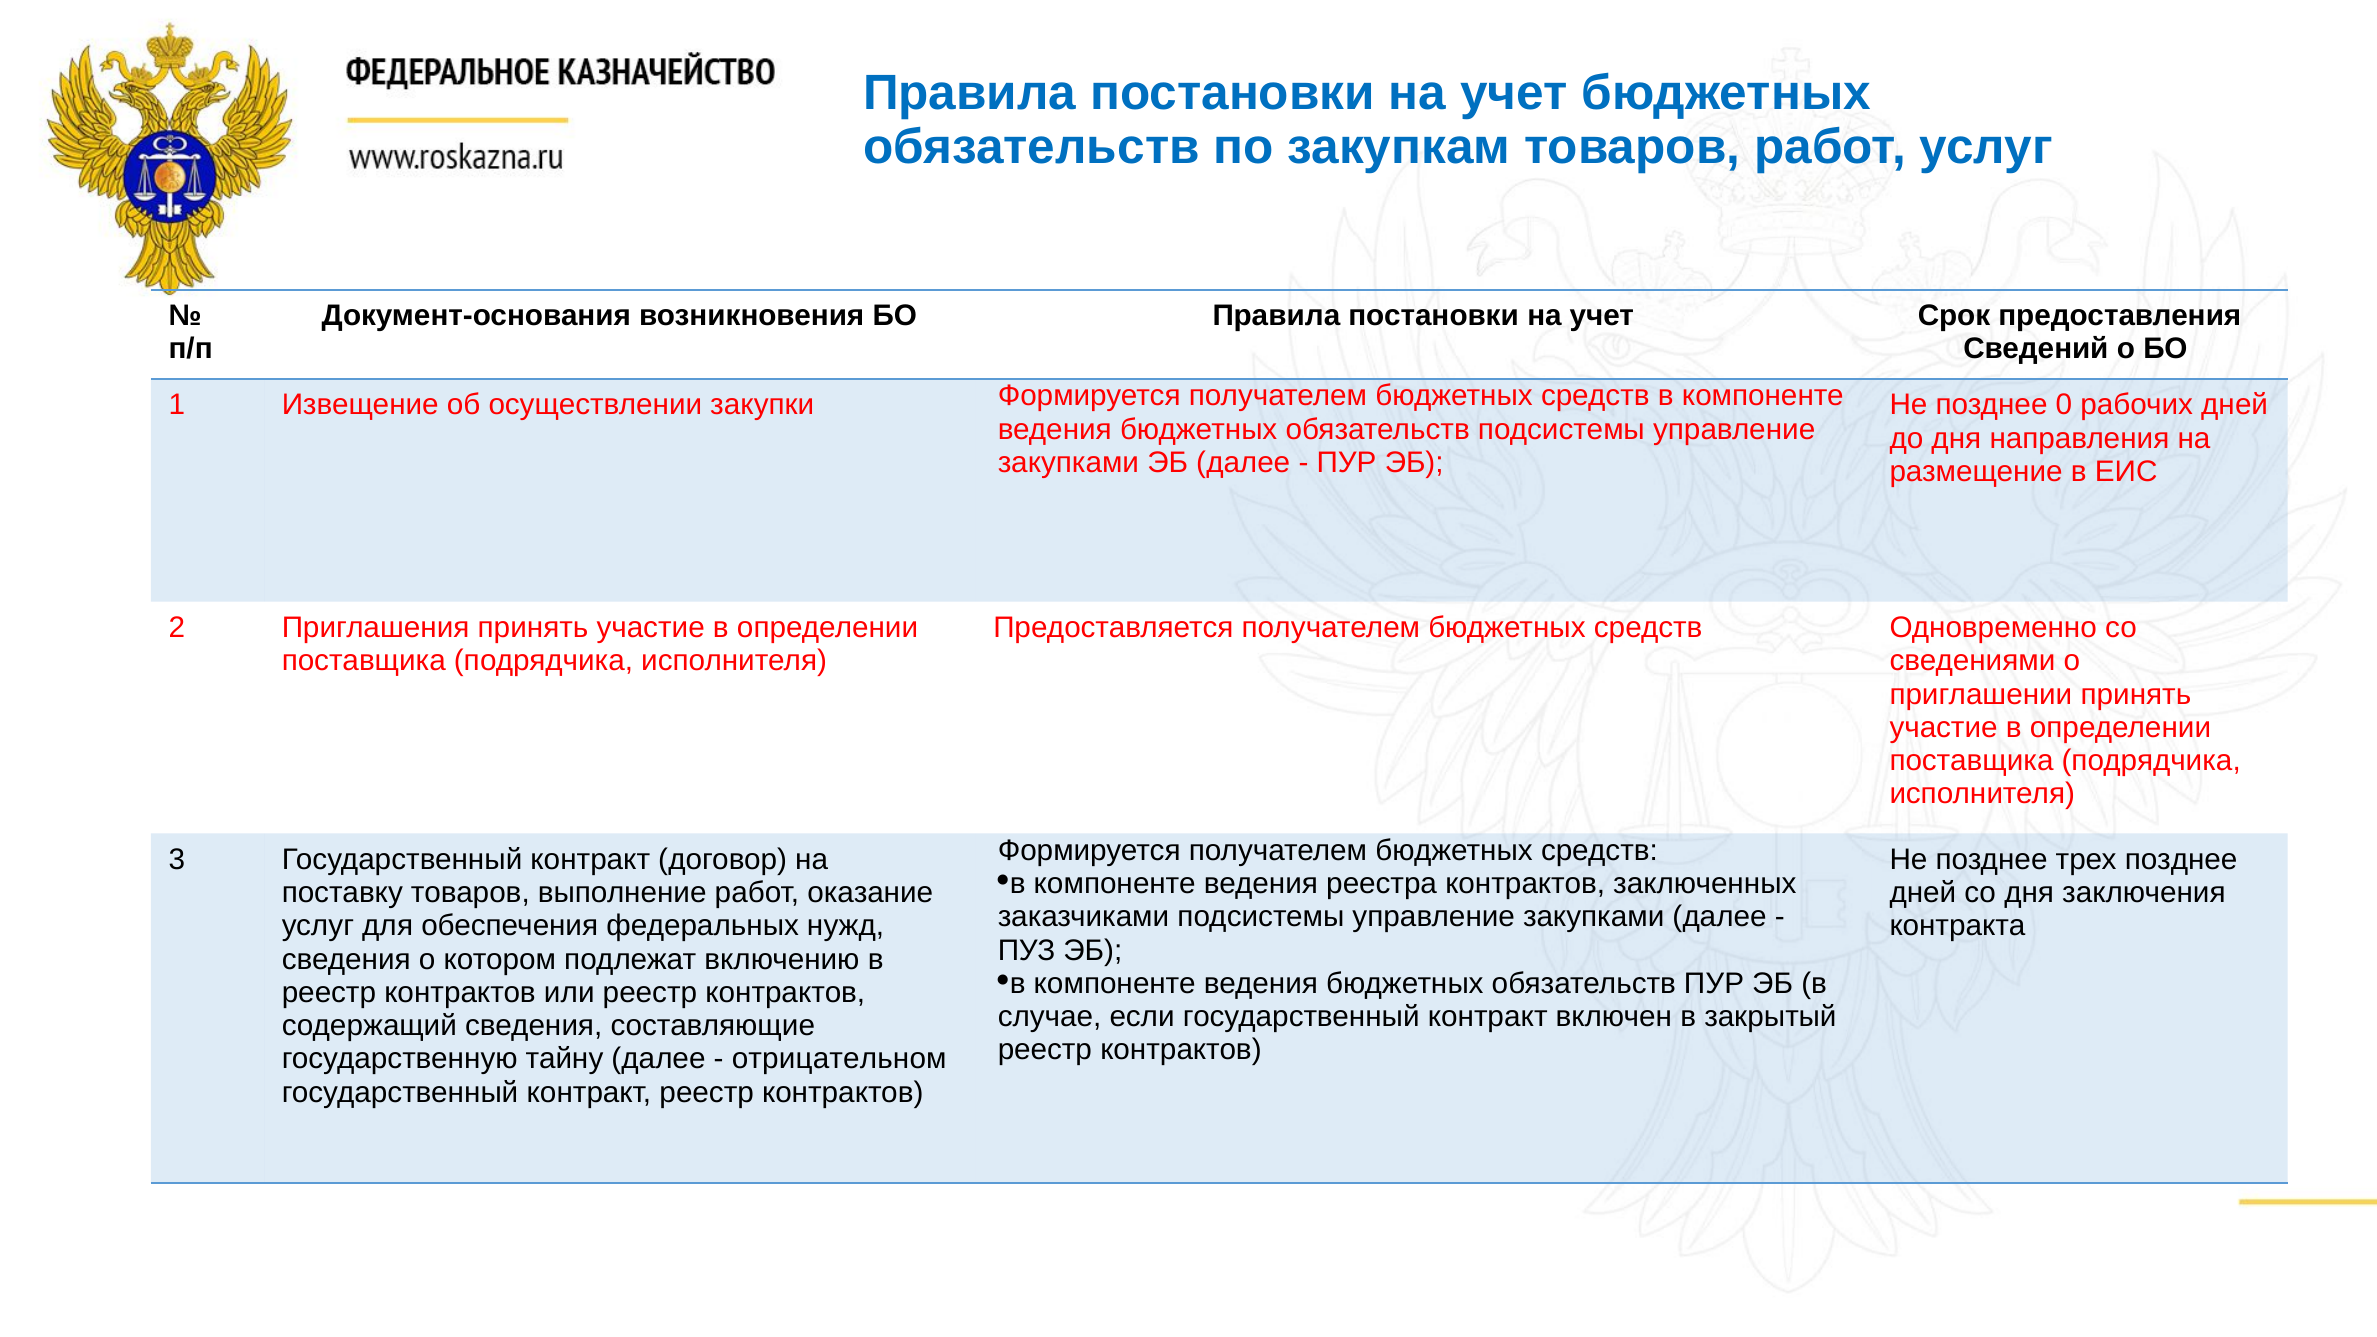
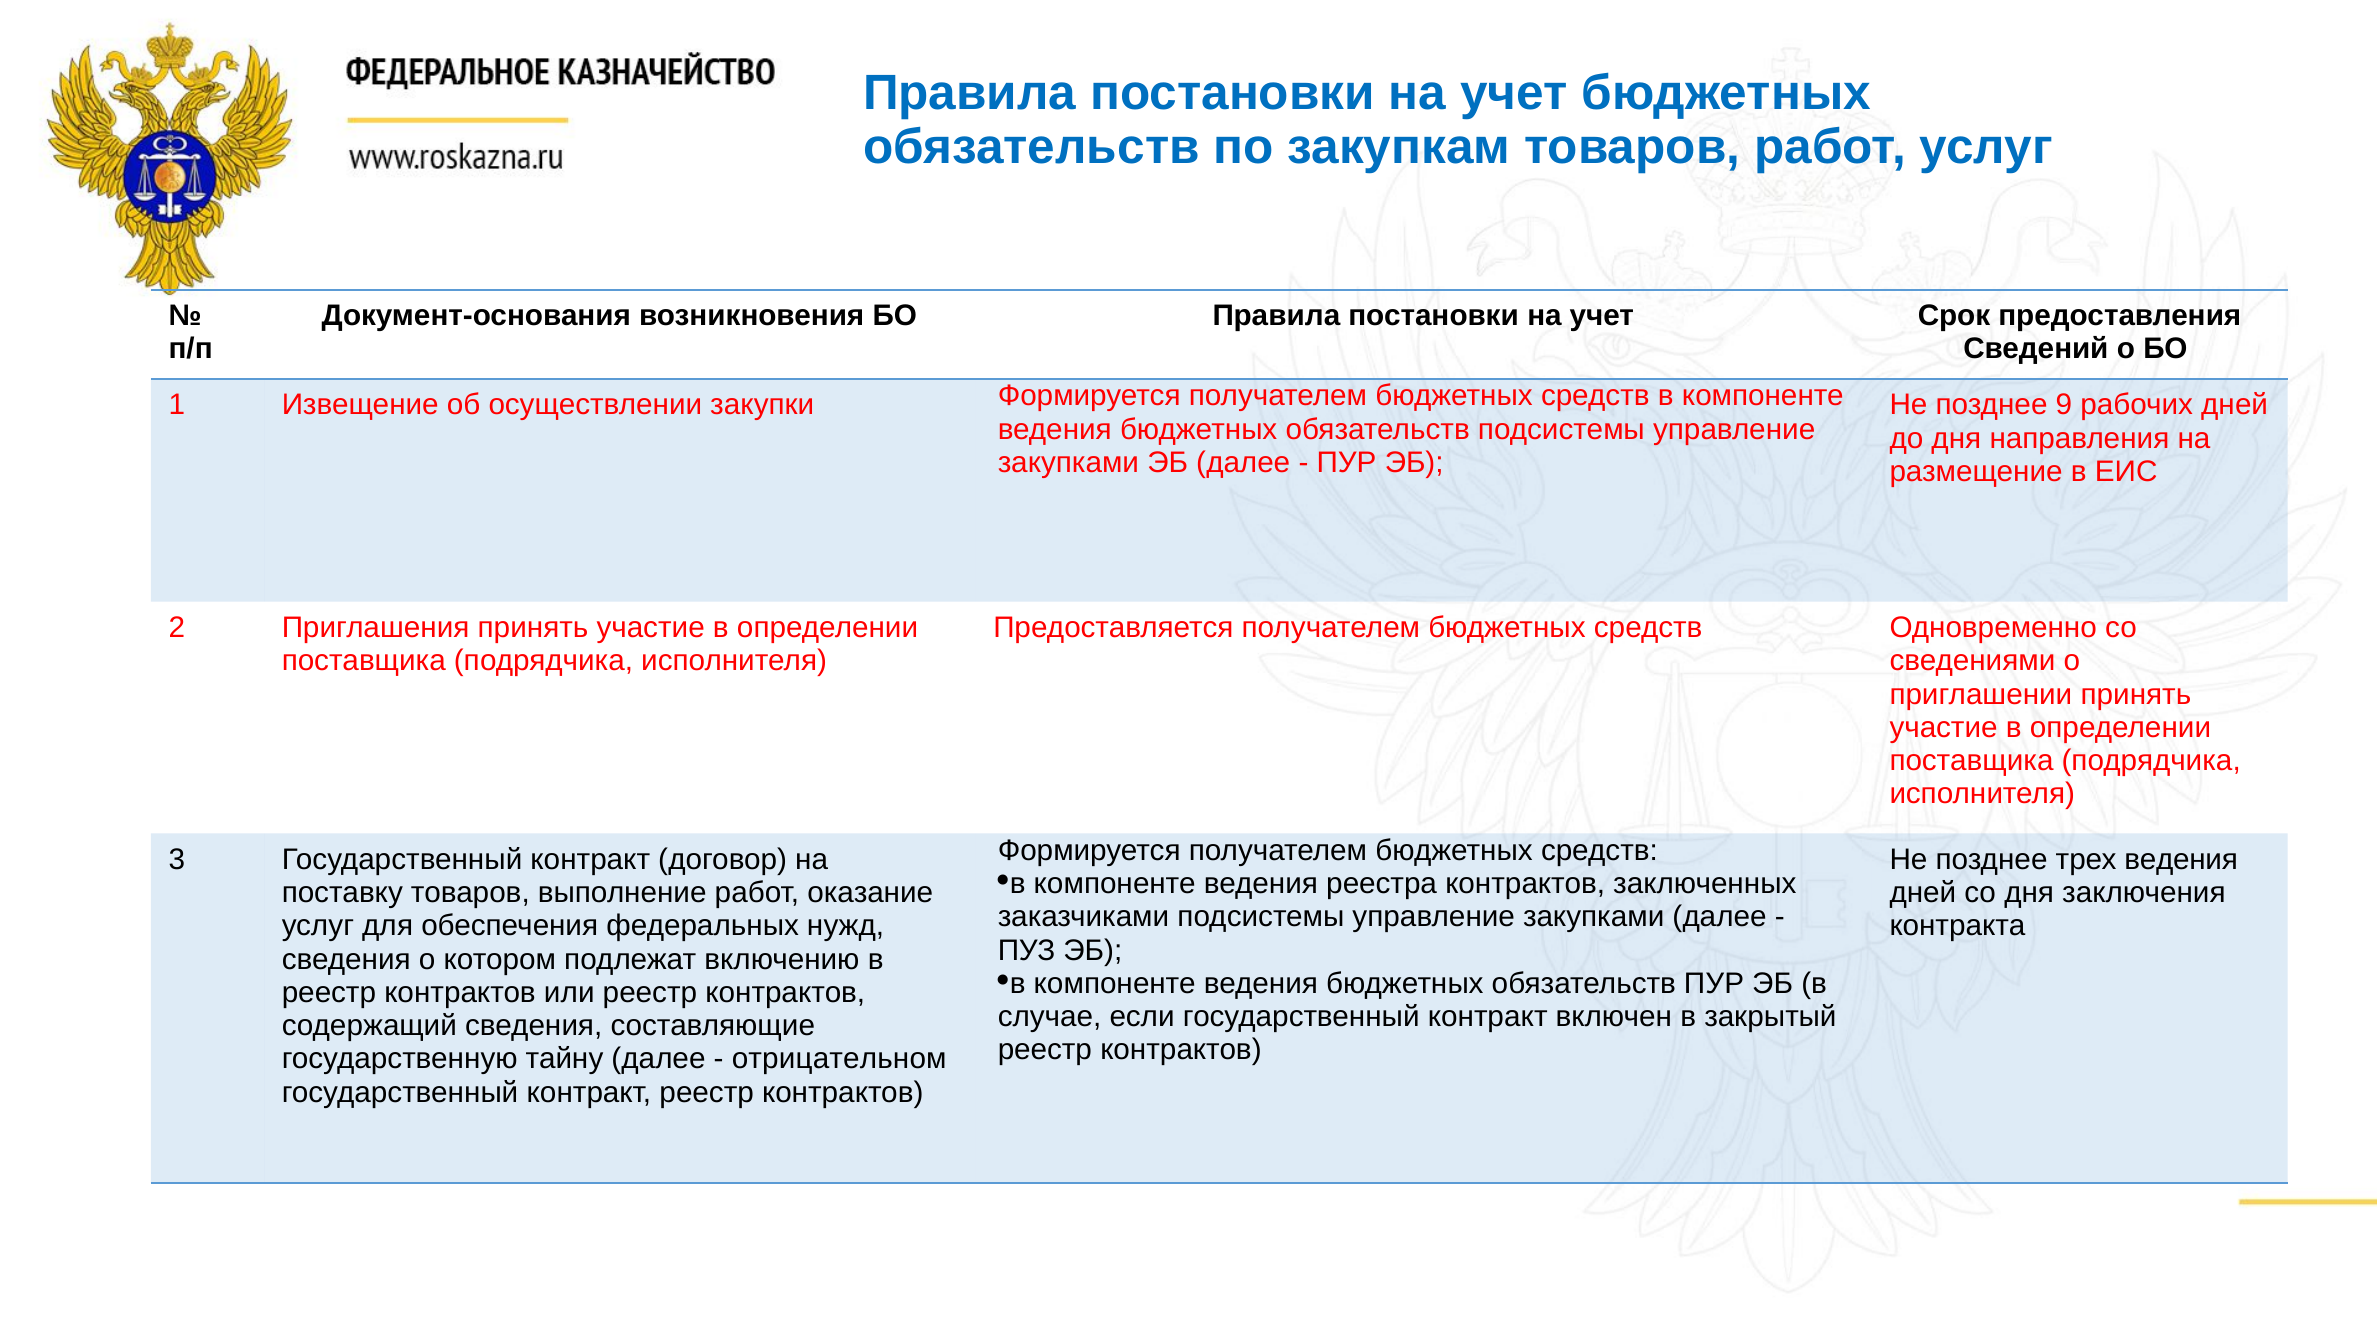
0: 0 -> 9 (2064, 405)
трех позднее: позднее -> ведения (2181, 860)
